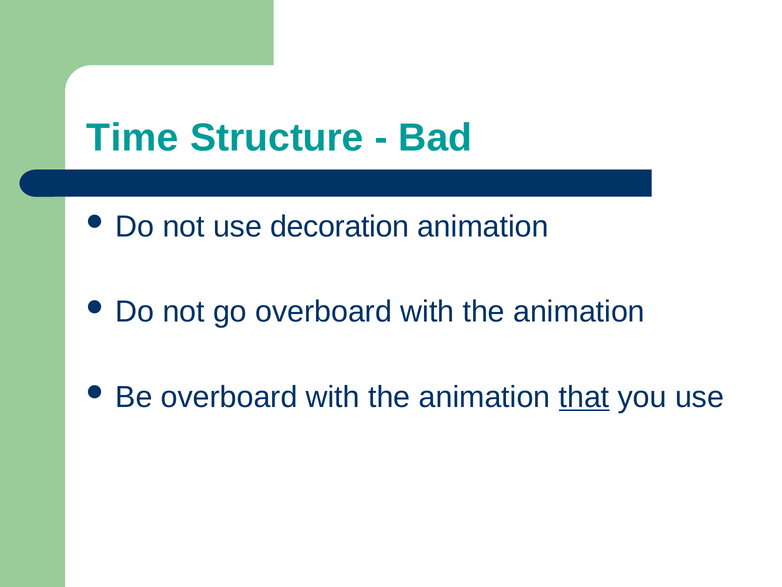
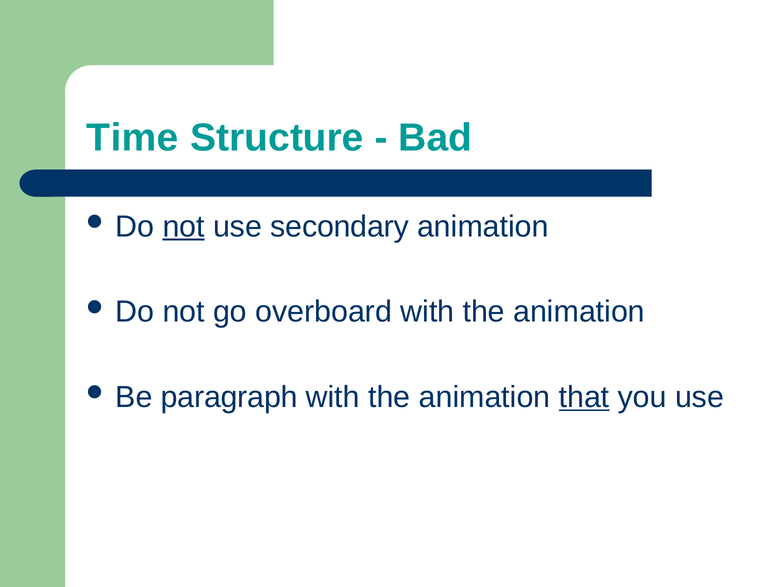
not underline: none -> present (184, 226)
decoration: decoration -> secondary (340, 226)
Be overboard: overboard -> paragraph (229, 397)
